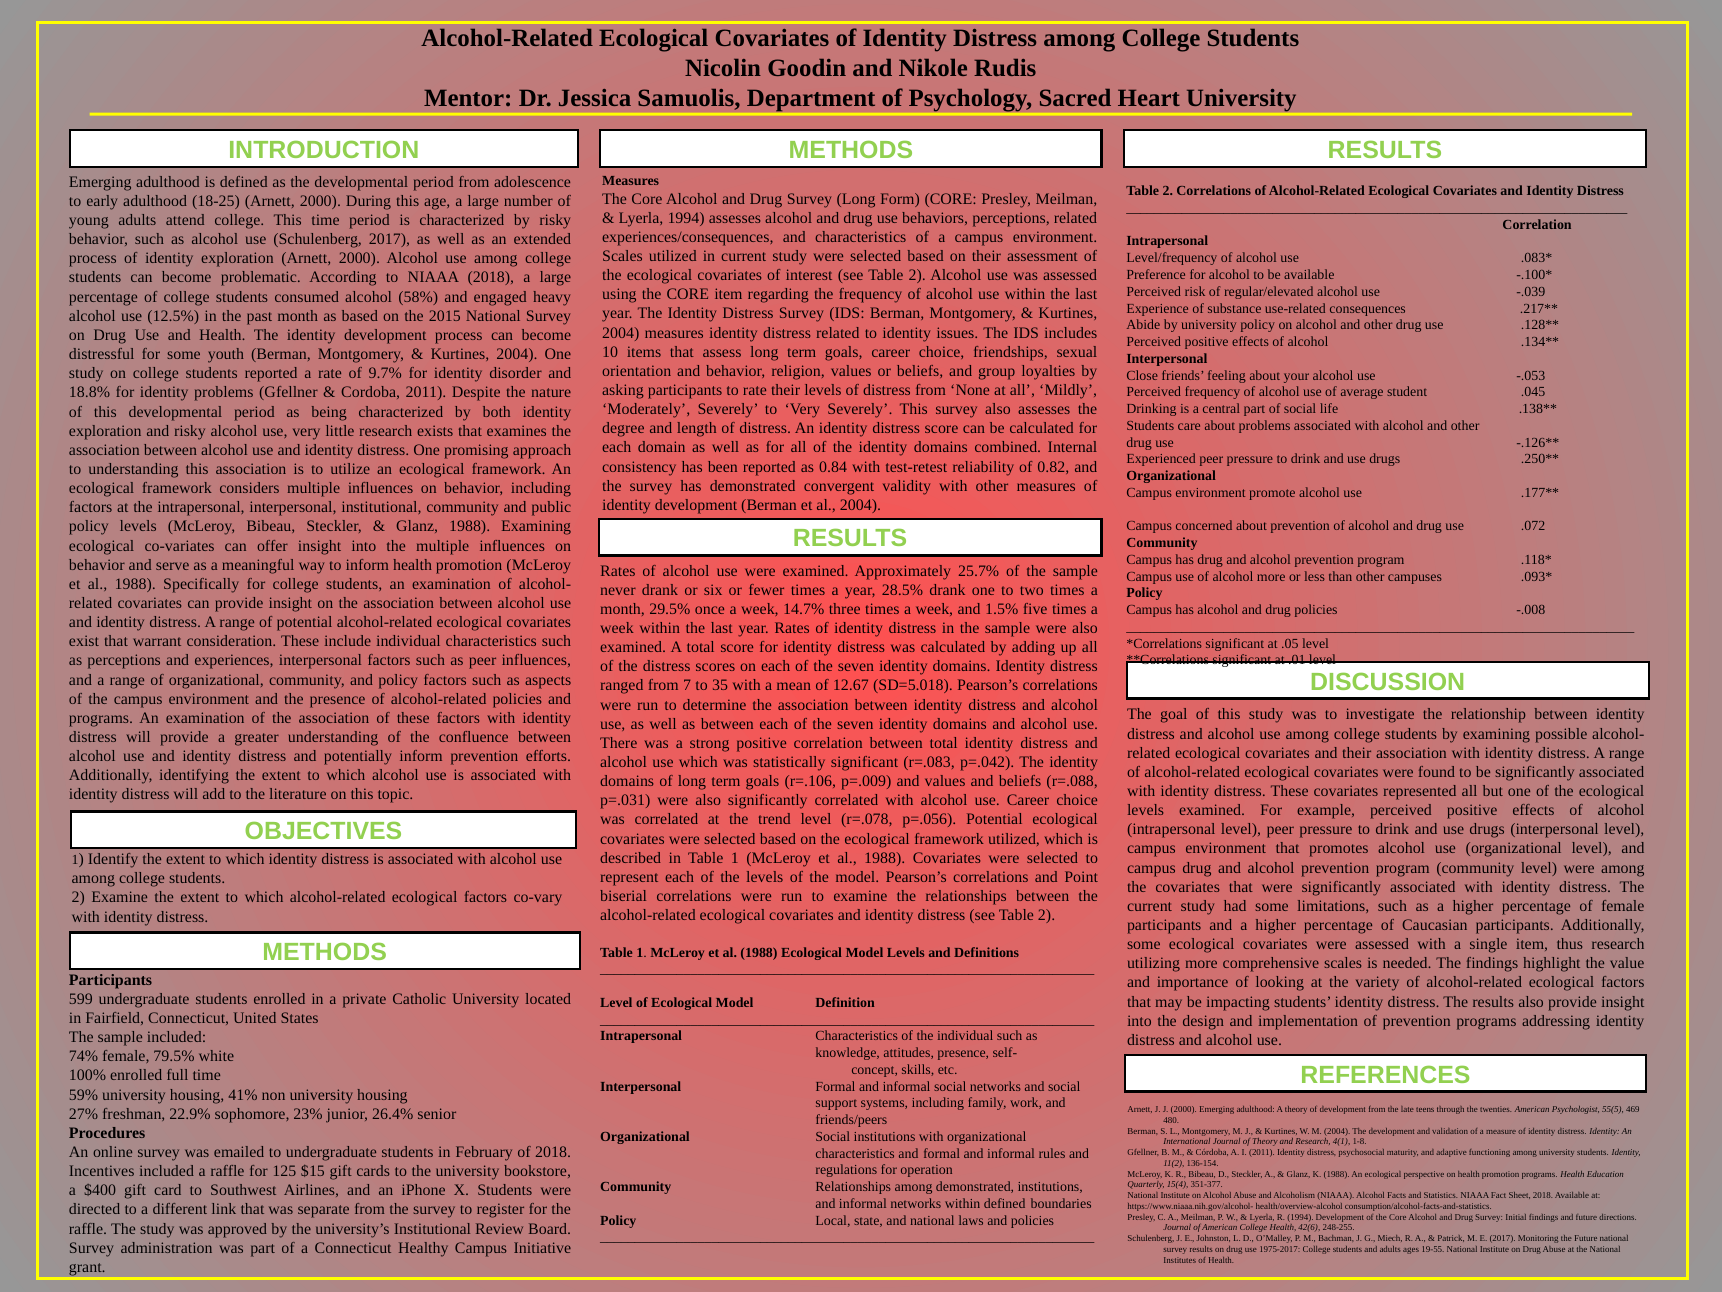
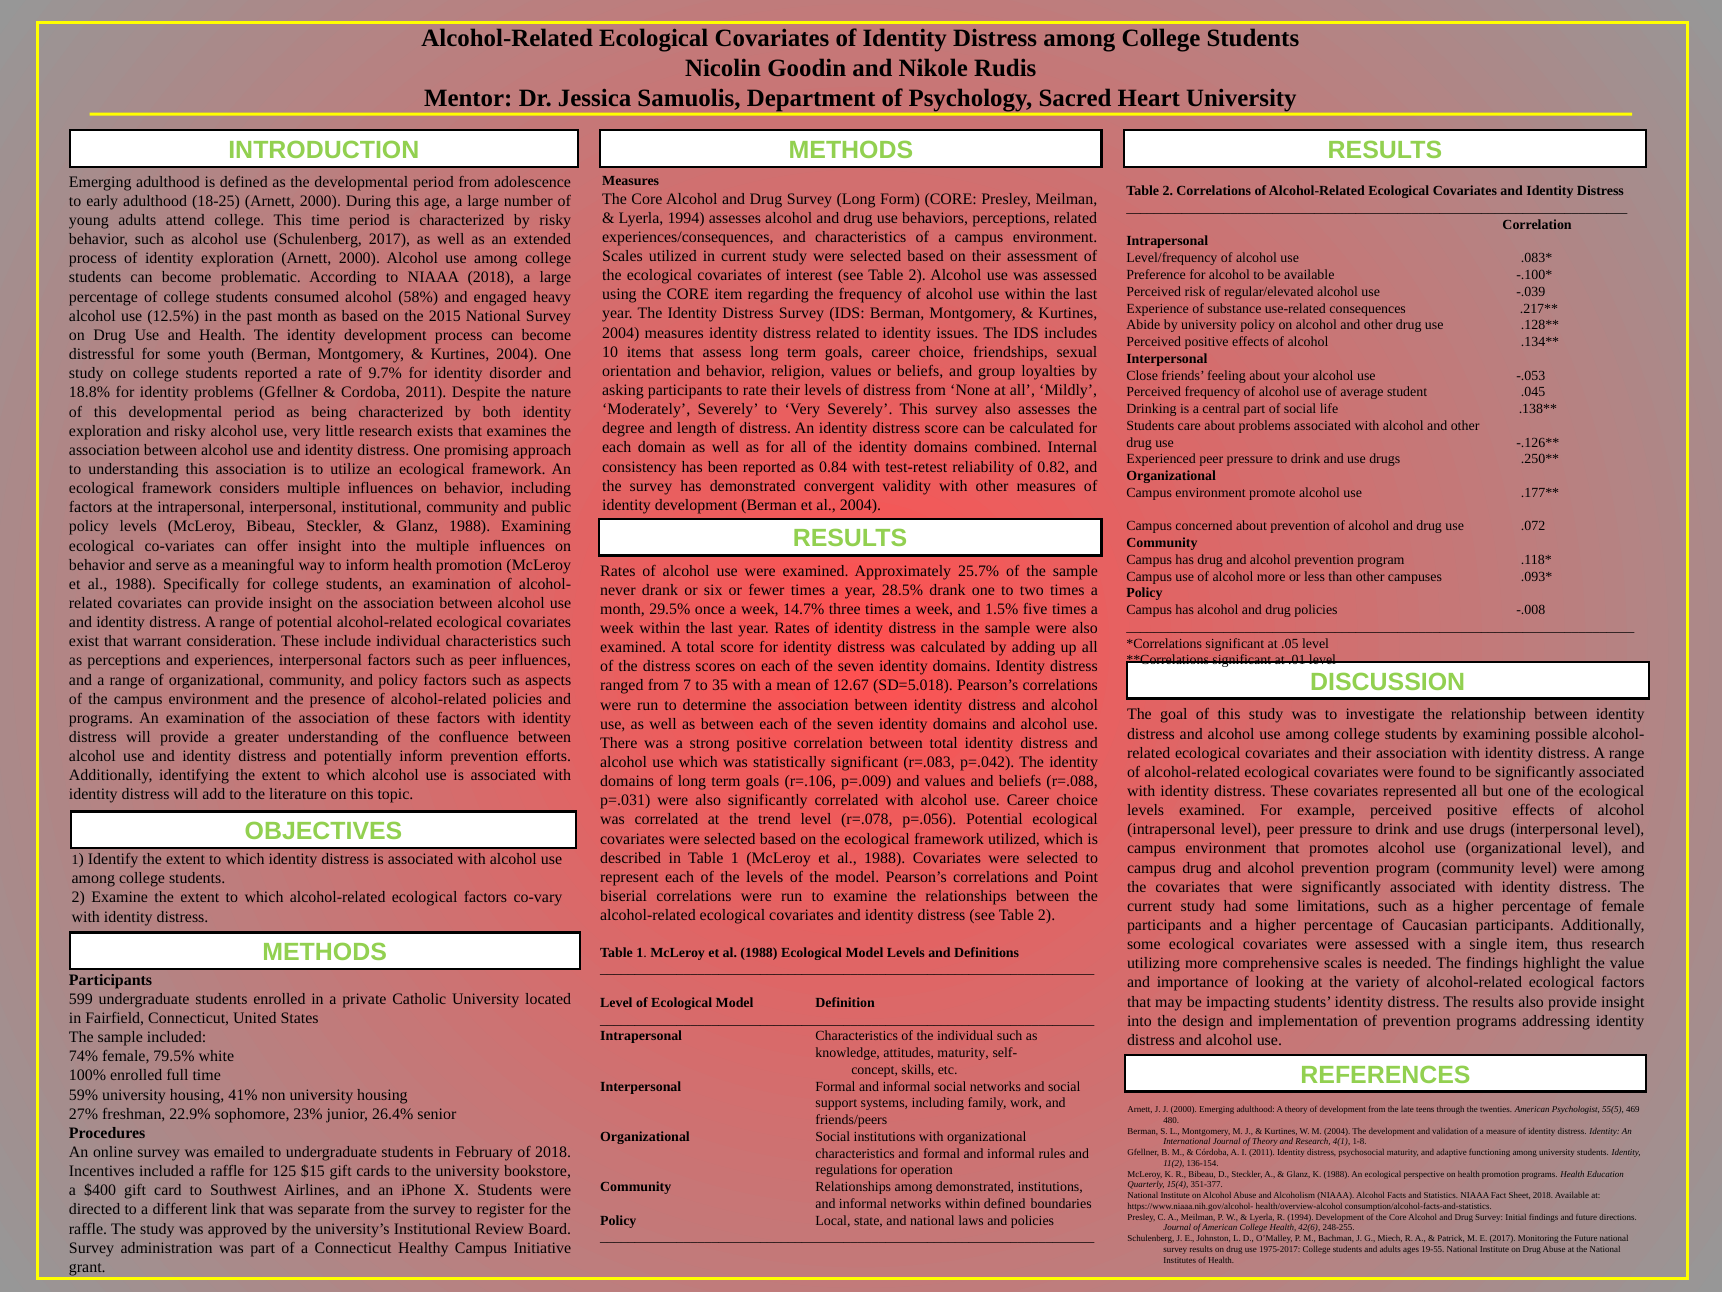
attitudes presence: presence -> maturity (963, 1053)
